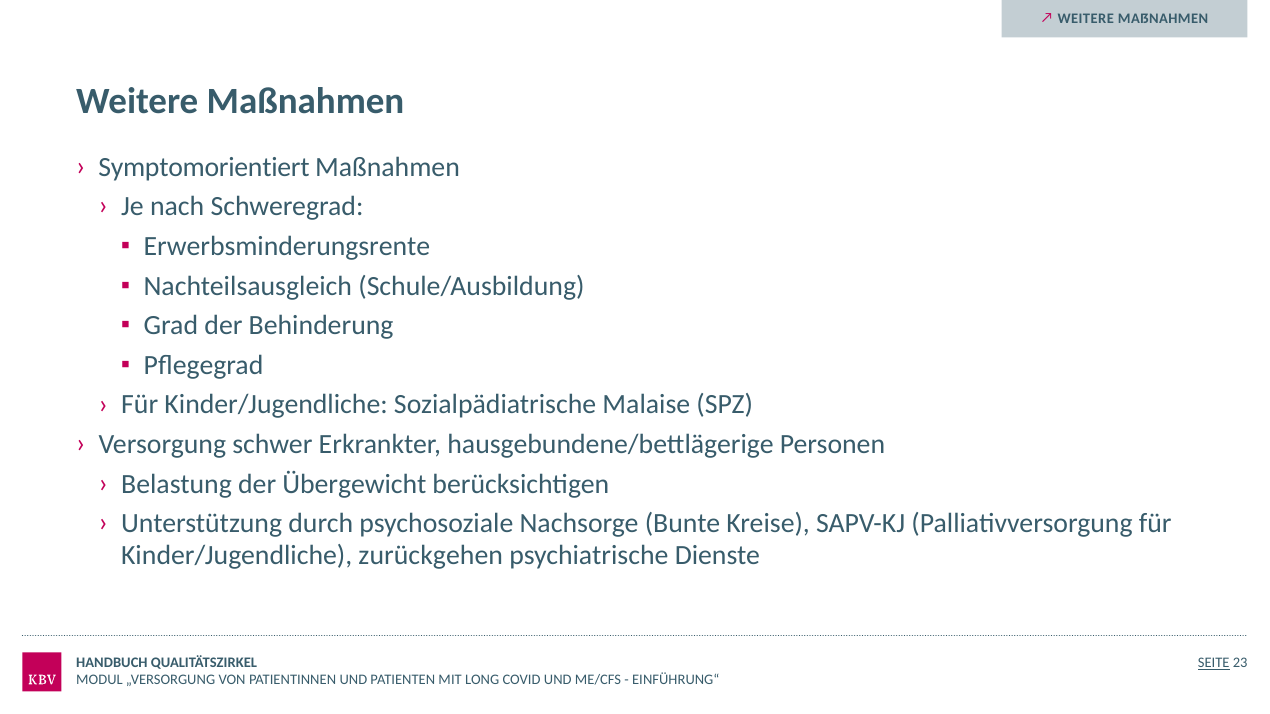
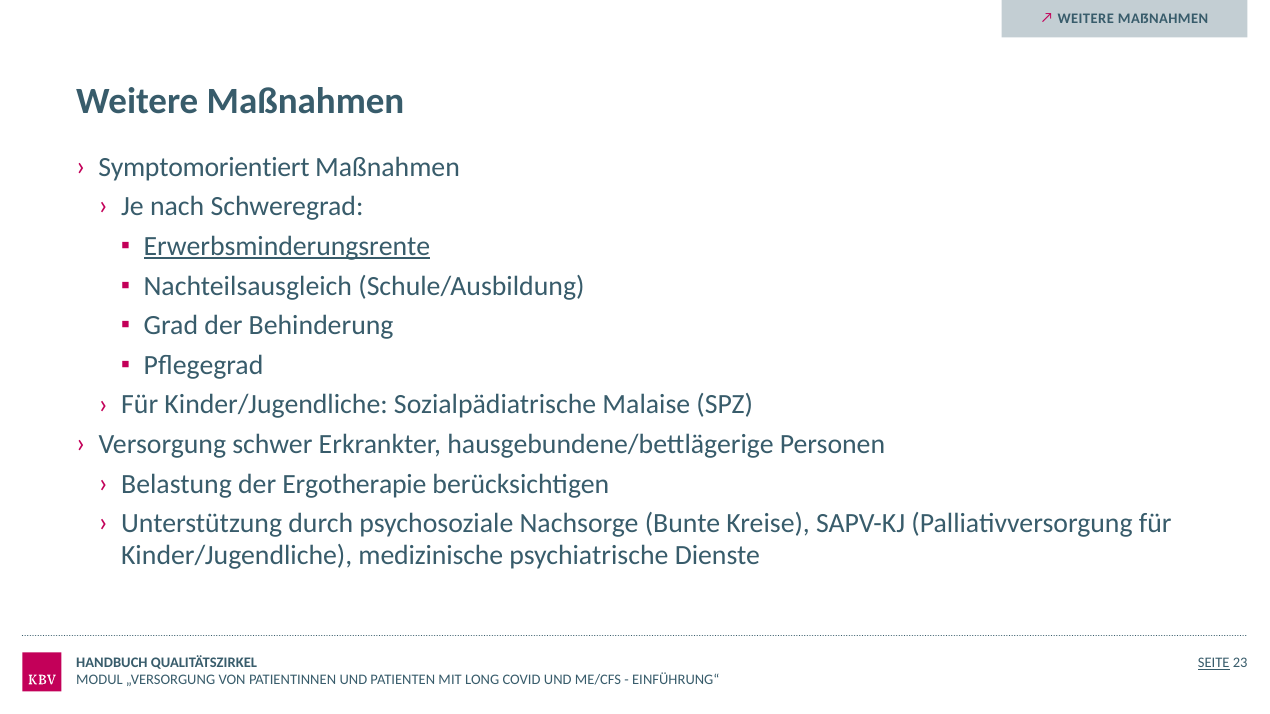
Erwerbsminderungsrente underline: none -> present (287, 246)
Übergewicht: Übergewicht -> Ergotherapie (354, 484)
zurückgehen: zurückgehen -> medizinische (431, 556)
